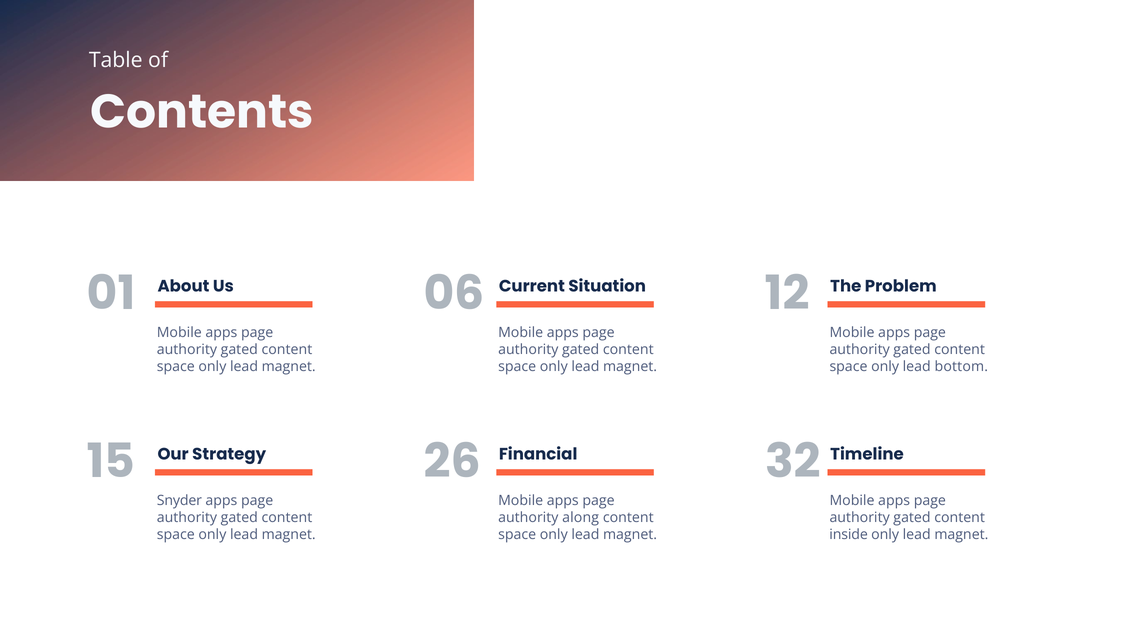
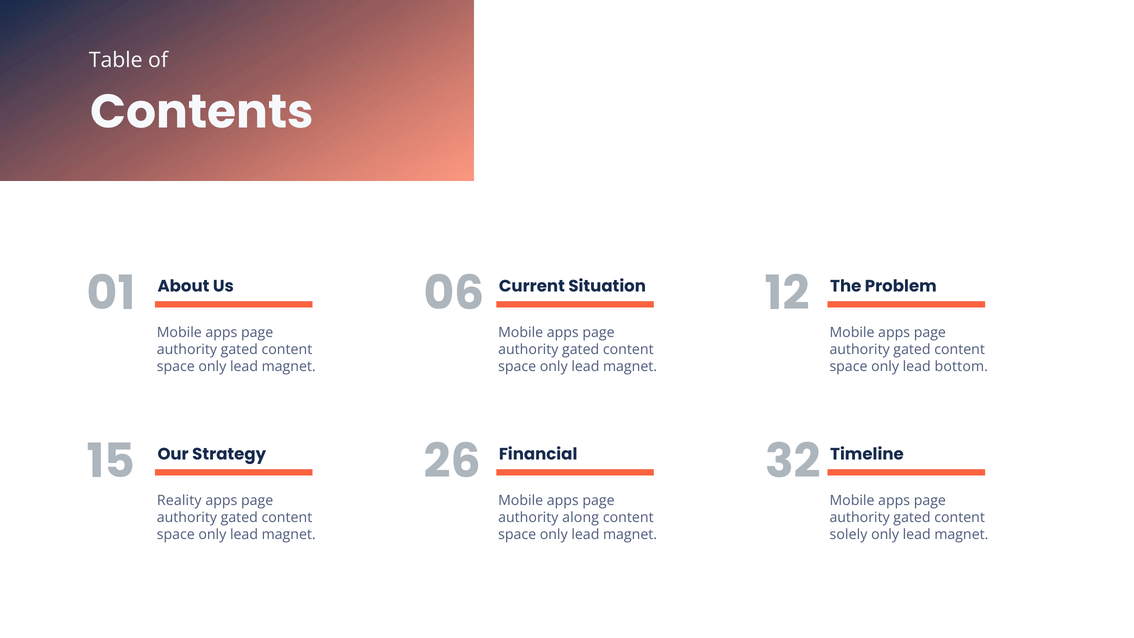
Snyder: Snyder -> Reality (179, 501)
inside: inside -> solely (848, 535)
